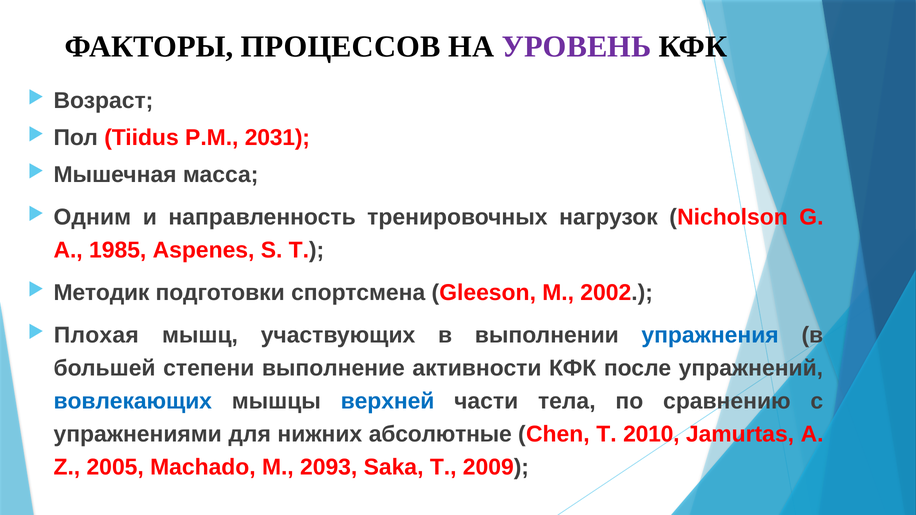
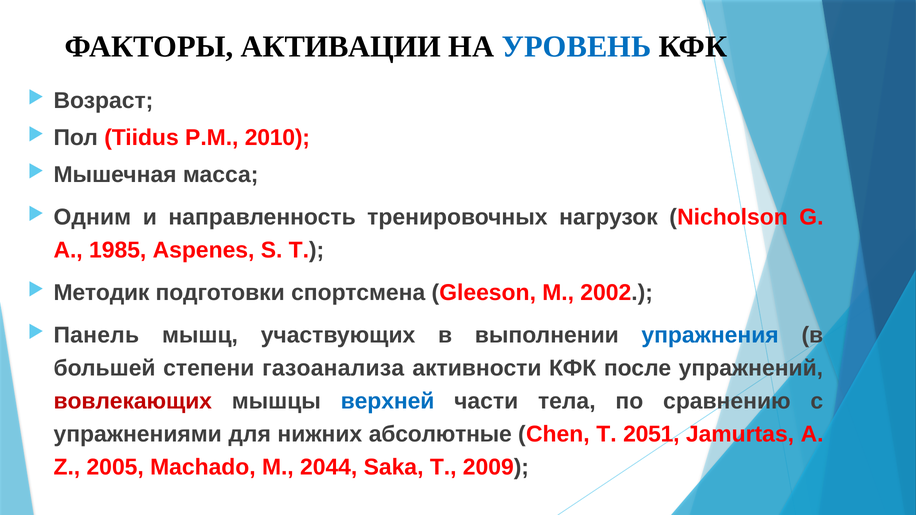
ПРОЦЕССОВ: ПРОЦЕССОВ -> АКТИВАЦИИ (341, 47)
УРОВЕНЬ colour: purple -> blue (577, 47)
2031: 2031 -> 2010 (277, 138)
Плохая: Плохая -> Панель (96, 336)
выполнение: выполнение -> газоанализа (333, 368)
вовлекающих colour: blue -> red (133, 401)
2010: 2010 -> 2051 (651, 434)
2093: 2093 -> 2044 (329, 467)
